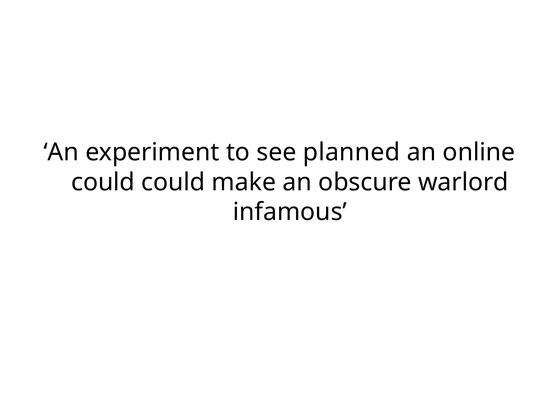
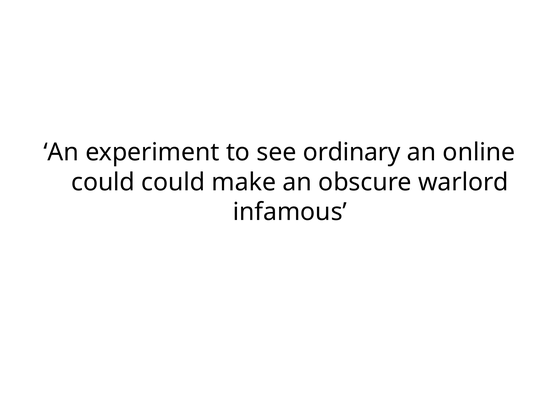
planned: planned -> ordinary (352, 152)
